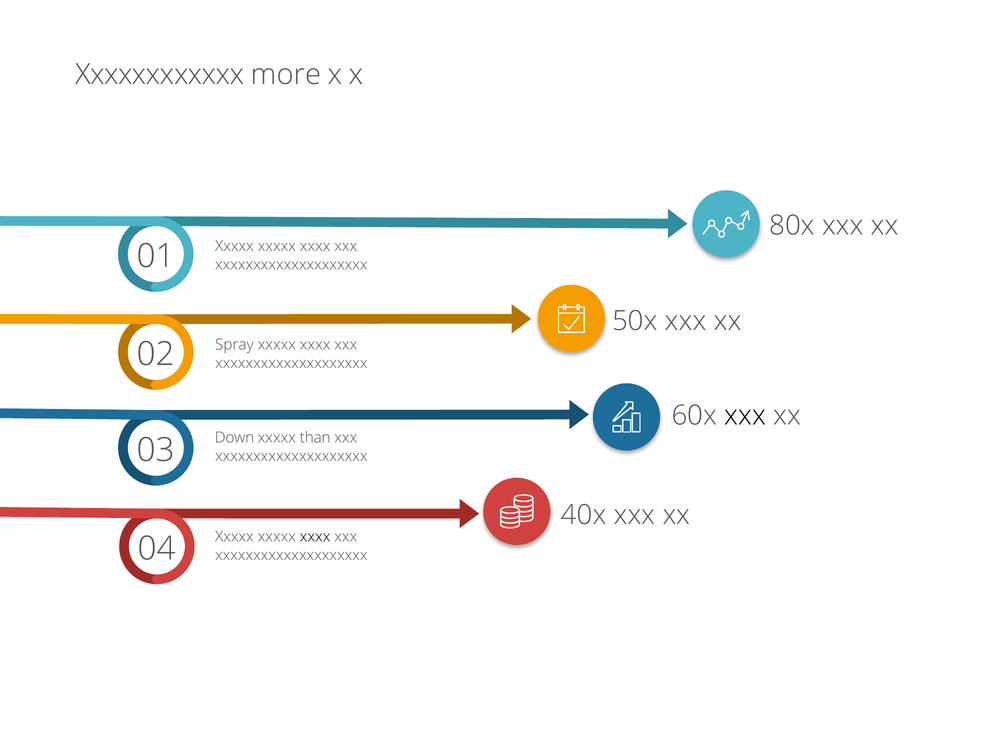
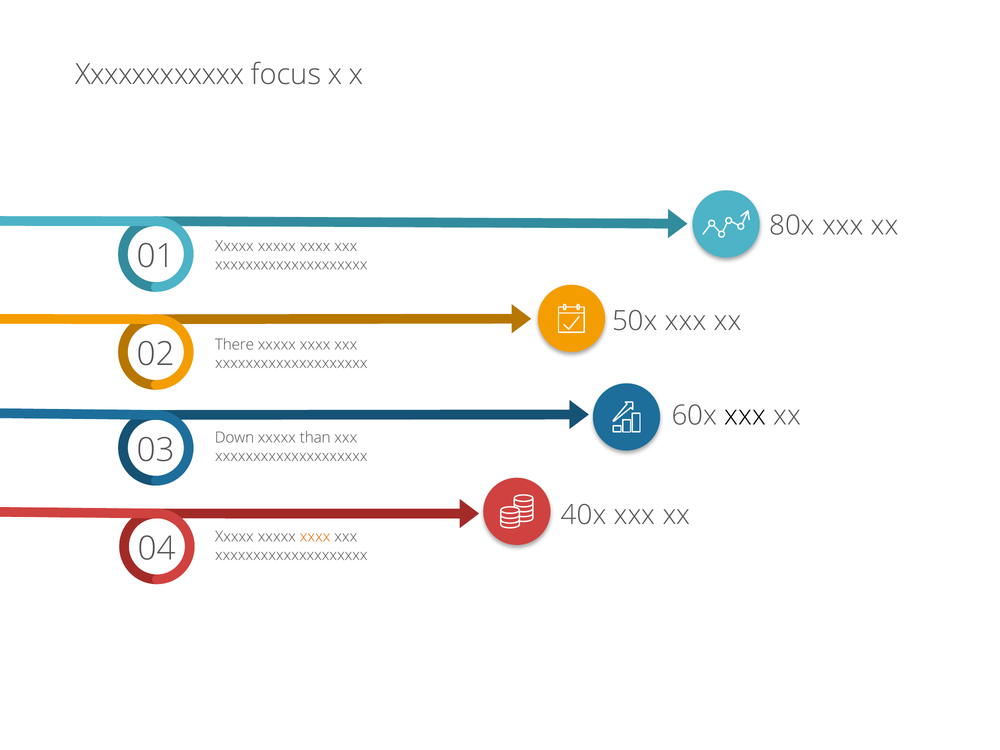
more: more -> focus (286, 75)
Spray: Spray -> There (234, 345)
xxxx colour: black -> orange (315, 537)
